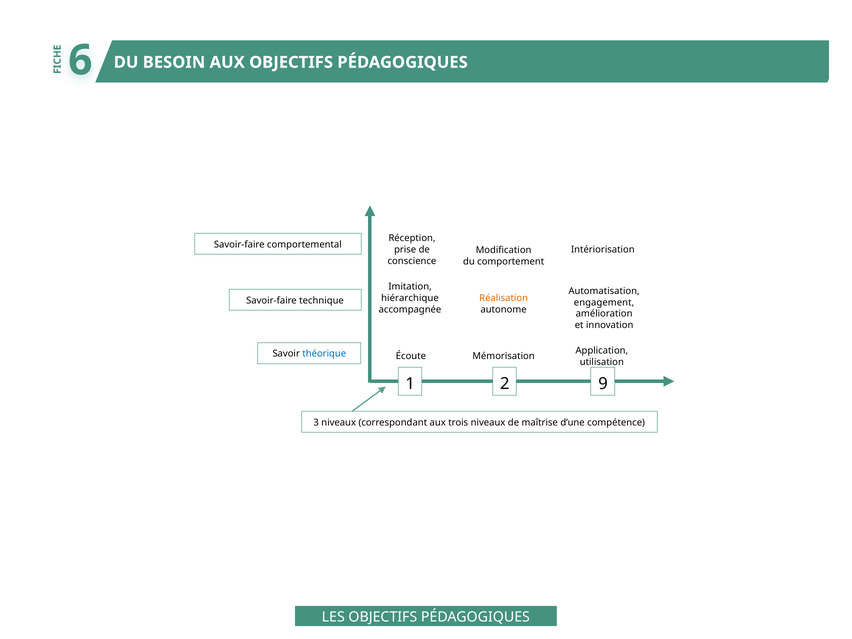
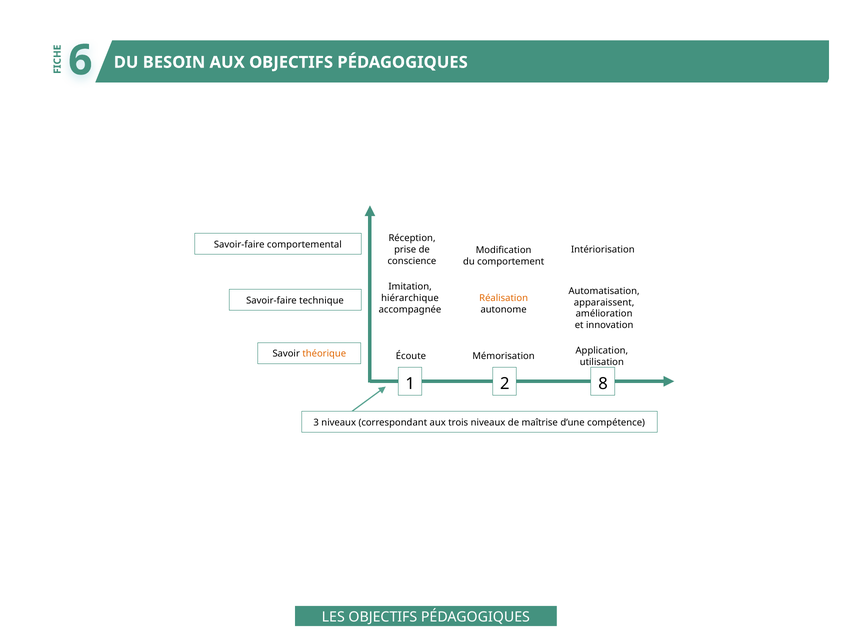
engagement: engagement -> apparaissent (604, 303)
théorique colour: blue -> orange (324, 354)
9: 9 -> 8 (603, 384)
